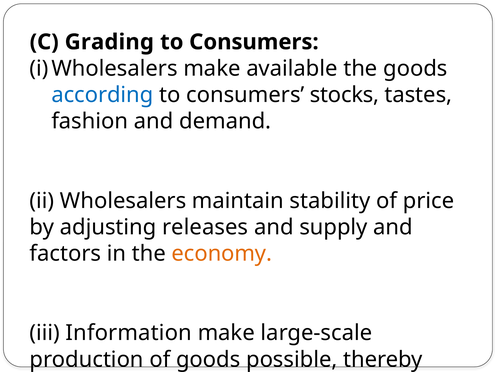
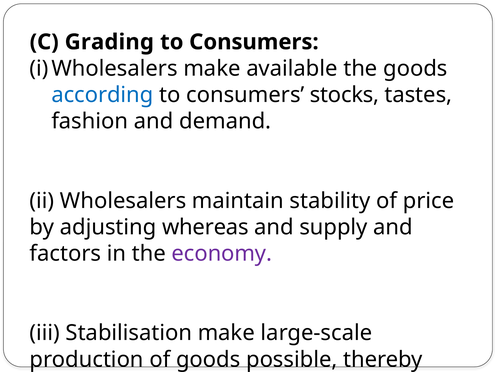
releases: releases -> whereas (205, 227)
economy colour: orange -> purple (222, 254)
Information: Information -> Stabilisation (129, 333)
